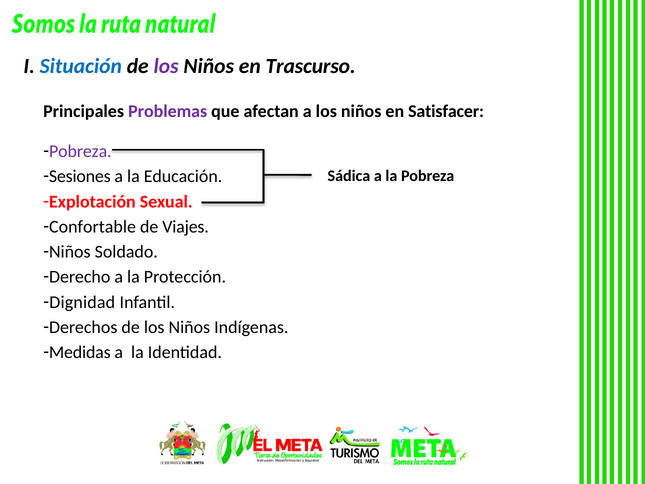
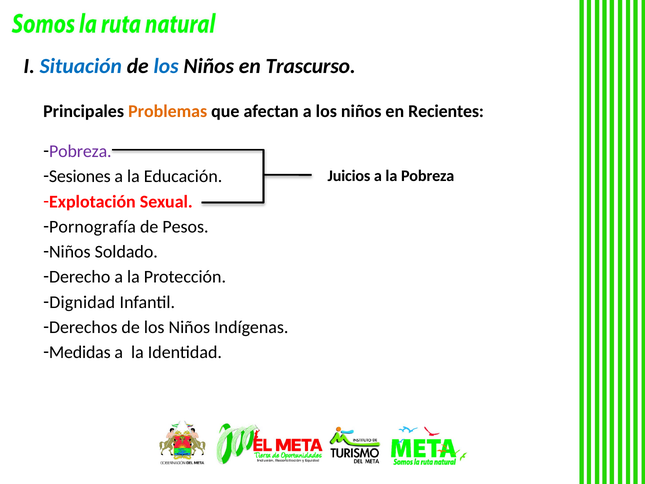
los colour: purple -> blue (166, 66)
Problemas colour: purple -> orange (168, 111)
Satisfacer: Satisfacer -> Recientes (446, 111)
Sádica: Sádica -> Juicios (349, 176)
Confortable: Confortable -> Pornografía (92, 227)
Viajes: Viajes -> Pesos (185, 227)
